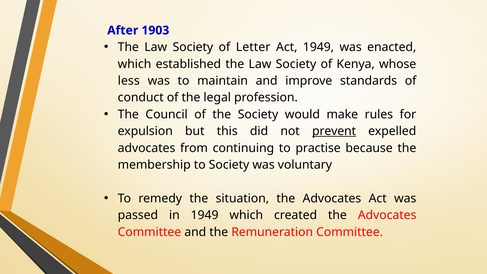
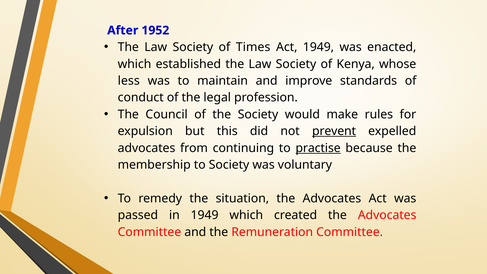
1903: 1903 -> 1952 (155, 30)
Letter: Letter -> Times (253, 47)
practise underline: none -> present (318, 148)
